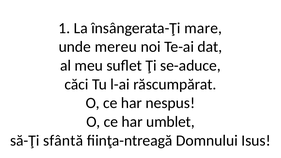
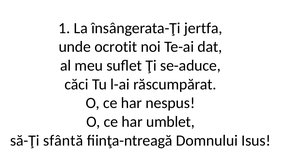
mare: mare -> jertfa (203, 28)
mereu: mereu -> ocrotit (116, 47)
